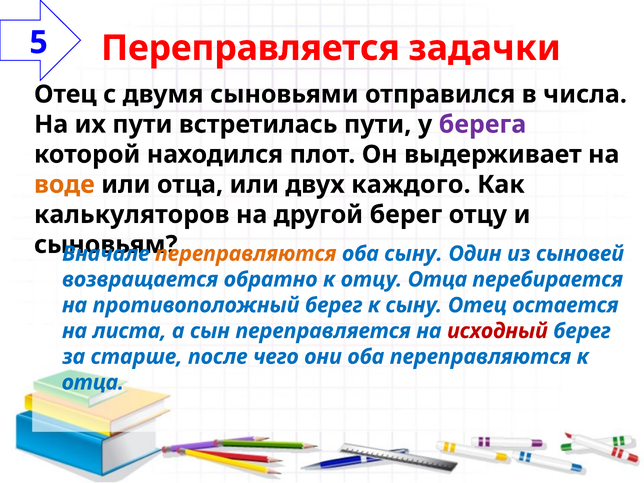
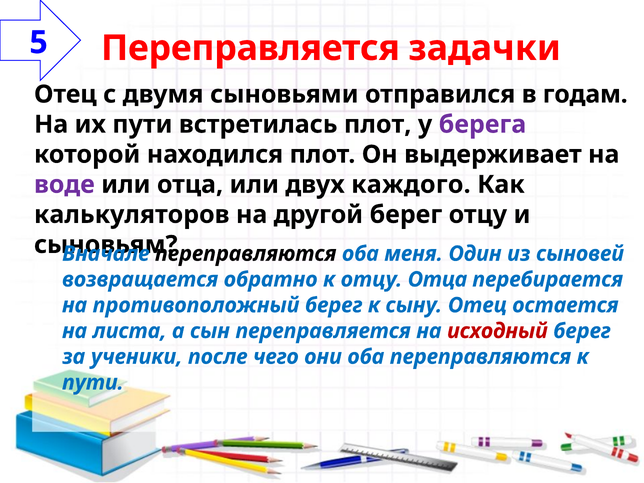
числа: числа -> годам (585, 94)
встретилась пути: пути -> плот (378, 124)
воде colour: orange -> purple (64, 185)
переправляются colour: orange -> black (246, 254)
оба сыну: сыну -> меня (414, 254)
старше: старше -> ученики (137, 357)
отца: отца -> пути (93, 383)
